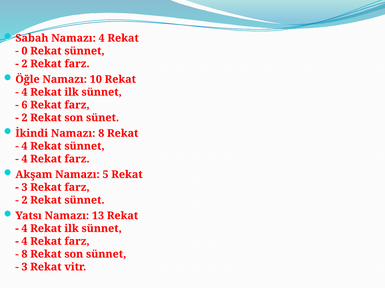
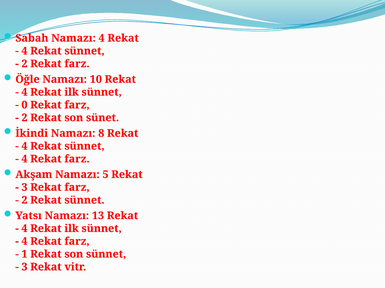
0: 0 -> 4 (24, 51)
6: 6 -> 0 (24, 105)
8: 8 -> 1 (24, 255)
